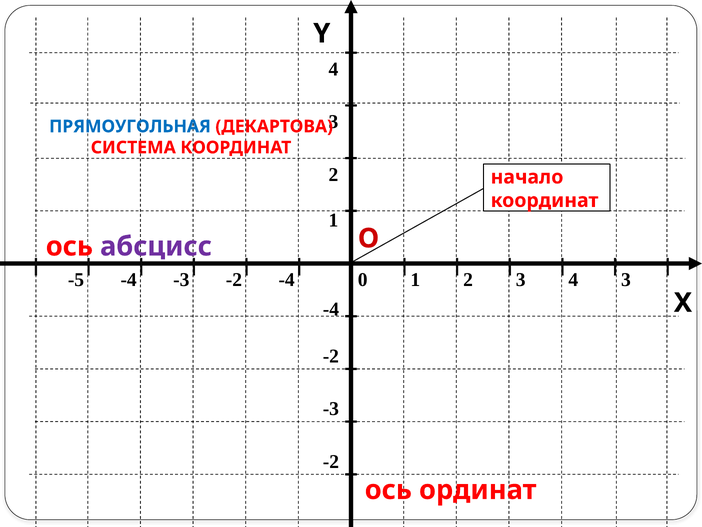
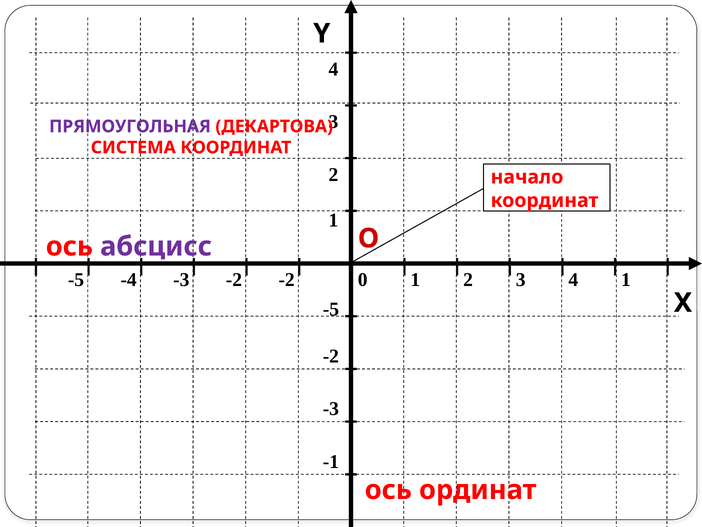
ПРЯМОУГОЛЬНАЯ colour: blue -> purple (130, 126)
-2 -4: -4 -> -2 (287, 280)
4 3: 3 -> 1 (626, 280)
-4: -4 -> -5 (331, 309)
-2: -2 -> -1 (331, 461)
